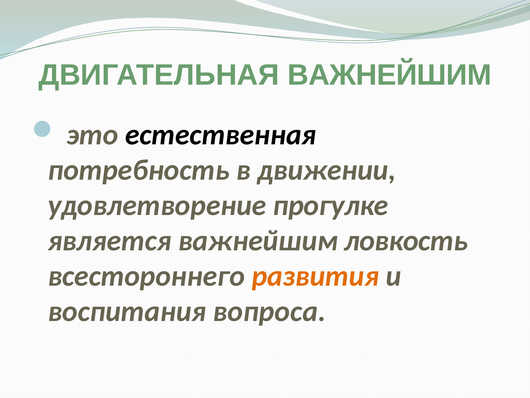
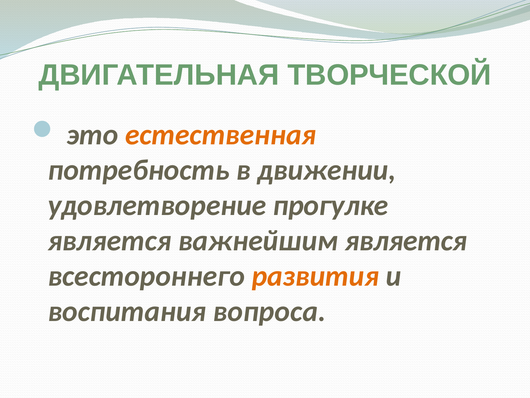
ДВИГАТЕЛЬНАЯ ВАЖНЕЙШИМ: ВАЖНЕЙШИМ -> ТВОРЧЕСКОЙ (389, 75)
естественная colour: black -> orange (221, 135)
важнейшим ловкость: ловкость -> является (406, 240)
